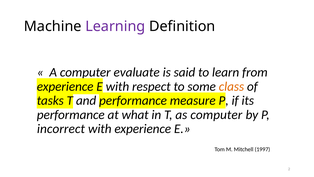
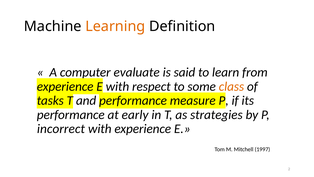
Learning colour: purple -> orange (115, 26)
what: what -> early (135, 115)
as computer: computer -> strategies (216, 115)
